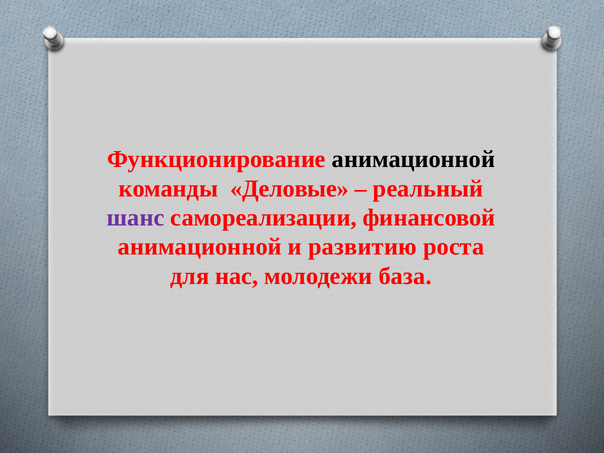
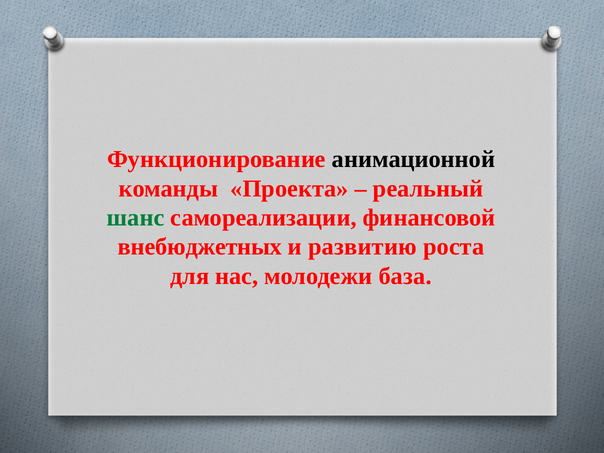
Деловые: Деловые -> Проекта (289, 189)
шанс colour: purple -> green (136, 218)
анимационной: анимационной -> внебюджетных (200, 247)
